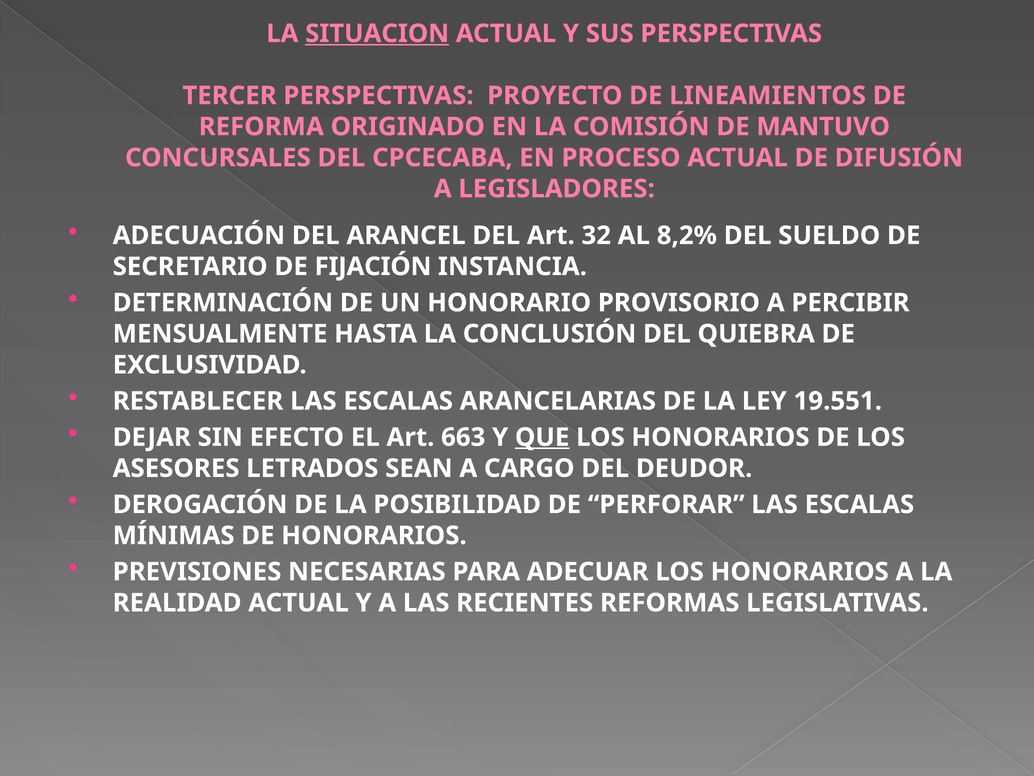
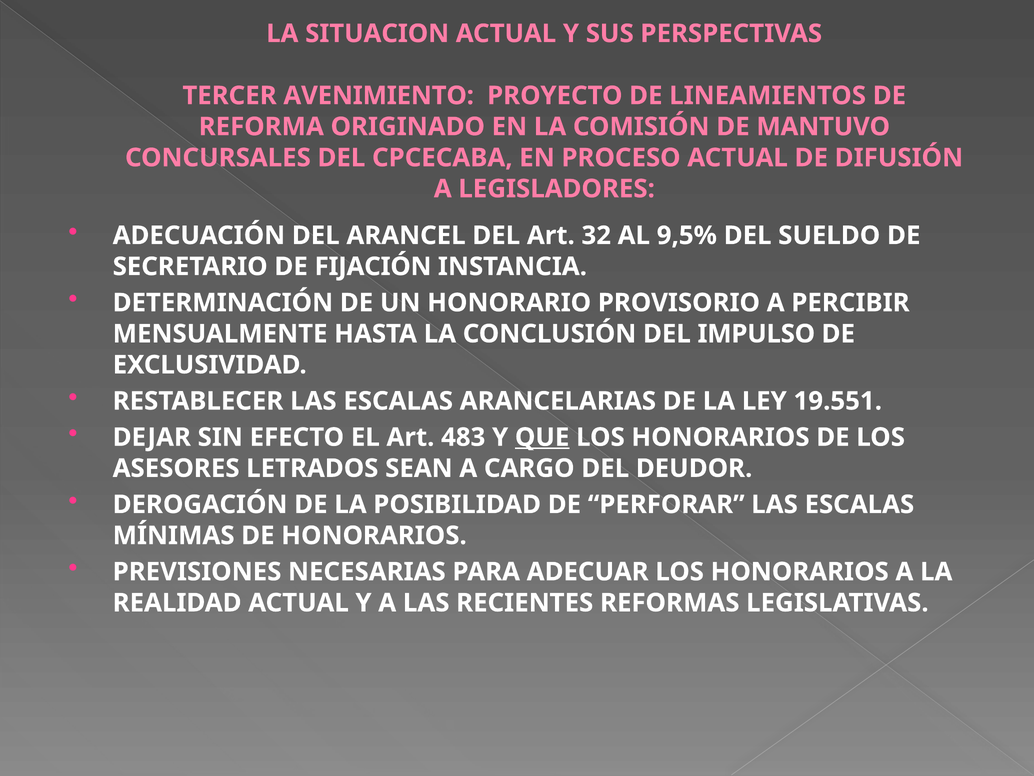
SITUACION underline: present -> none (377, 34)
TERCER PERSPECTIVAS: PERSPECTIVAS -> AVENIMIENTO (379, 96)
8,2%: 8,2% -> 9,5% (687, 235)
QUIEBRA: QUIEBRA -> IMPULSO (756, 334)
663: 663 -> 483 (463, 437)
